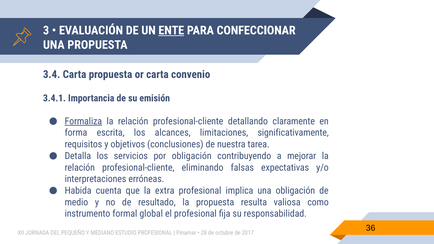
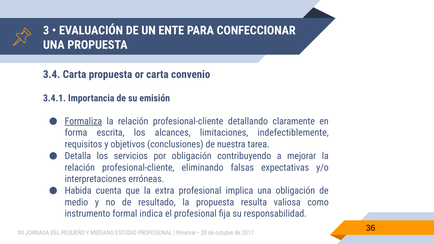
ENTE underline: present -> none (171, 30)
significativamente: significativamente -> indefectiblemente (293, 133)
global: global -> indica (151, 214)
